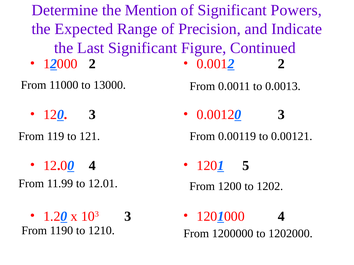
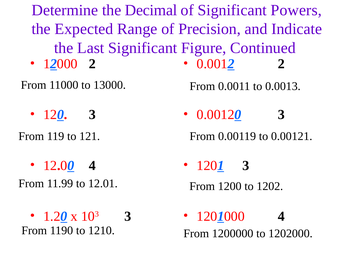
Mention: Mention -> Decimal (151, 10)
1201 5: 5 -> 3 (246, 166)
